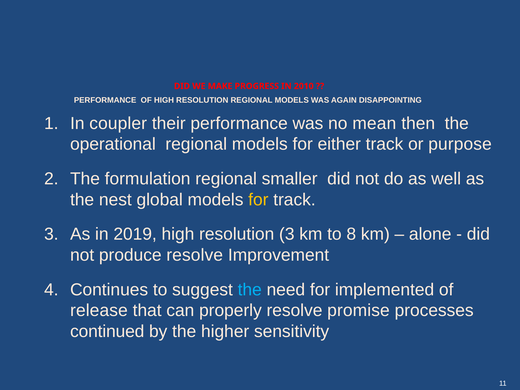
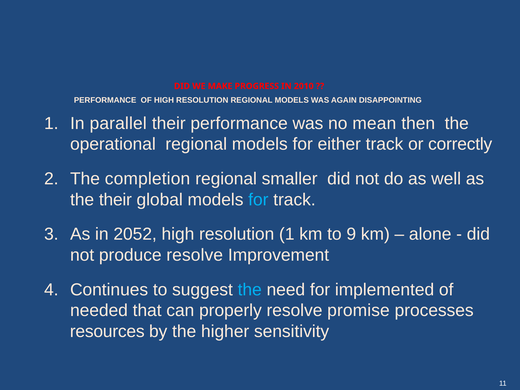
coupler: coupler -> parallel (118, 123)
purpose: purpose -> correctly (460, 144)
formulation: formulation -> completion (148, 179)
the nest: nest -> their (115, 200)
for colour: yellow -> light blue (258, 200)
2019: 2019 -> 2052 (135, 234)
resolution 3: 3 -> 1 (287, 234)
8: 8 -> 9 (351, 234)
release: release -> needed (99, 311)
continued: continued -> resources (107, 331)
